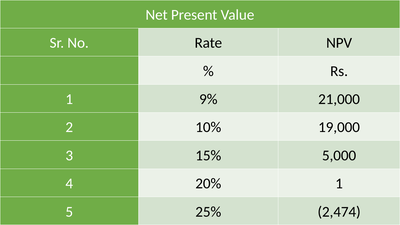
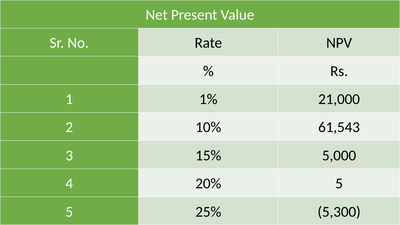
9%: 9% -> 1% (208, 99)
19,000: 19,000 -> 61,543 (339, 127)
20% 1: 1 -> 5 (339, 184)
2,474: 2,474 -> 5,300 (339, 212)
